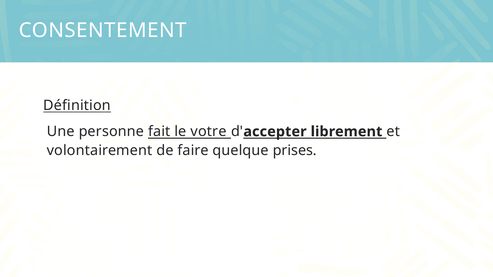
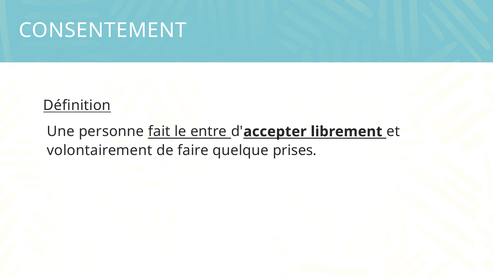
votre: votre -> entre (209, 132)
